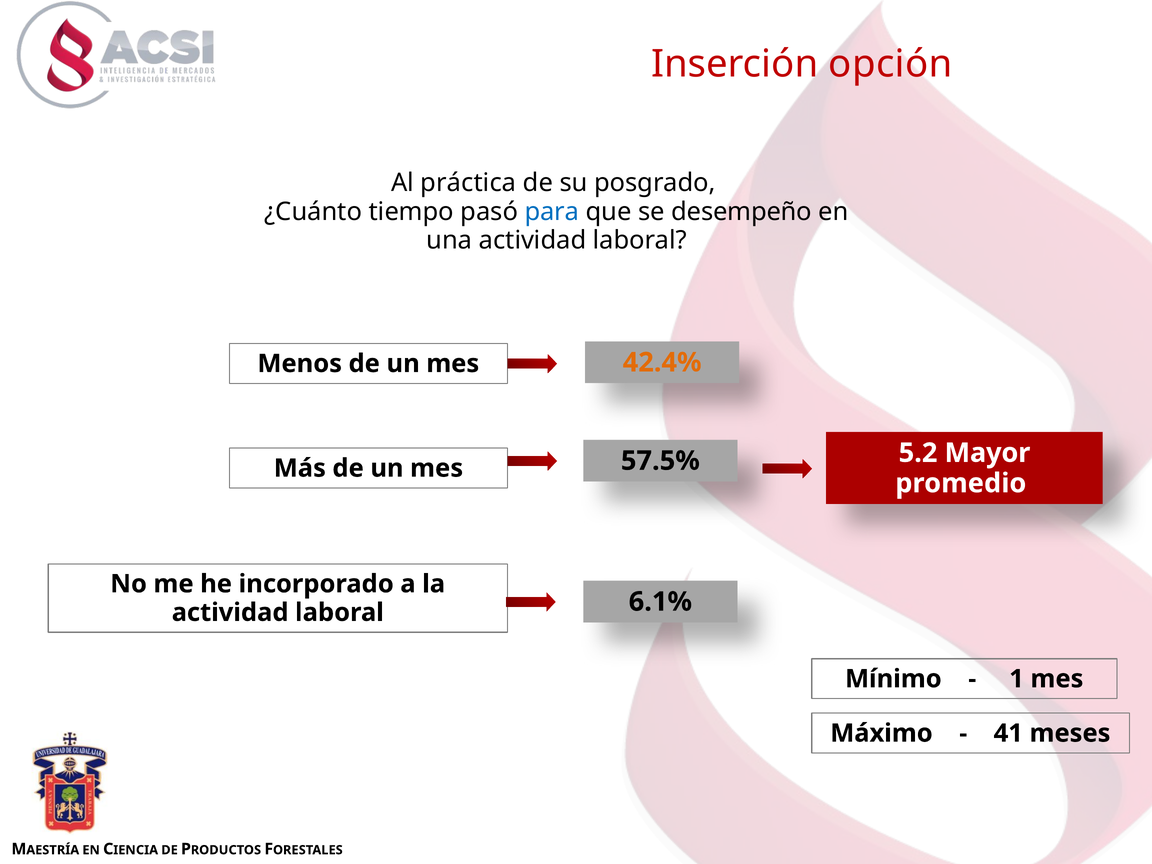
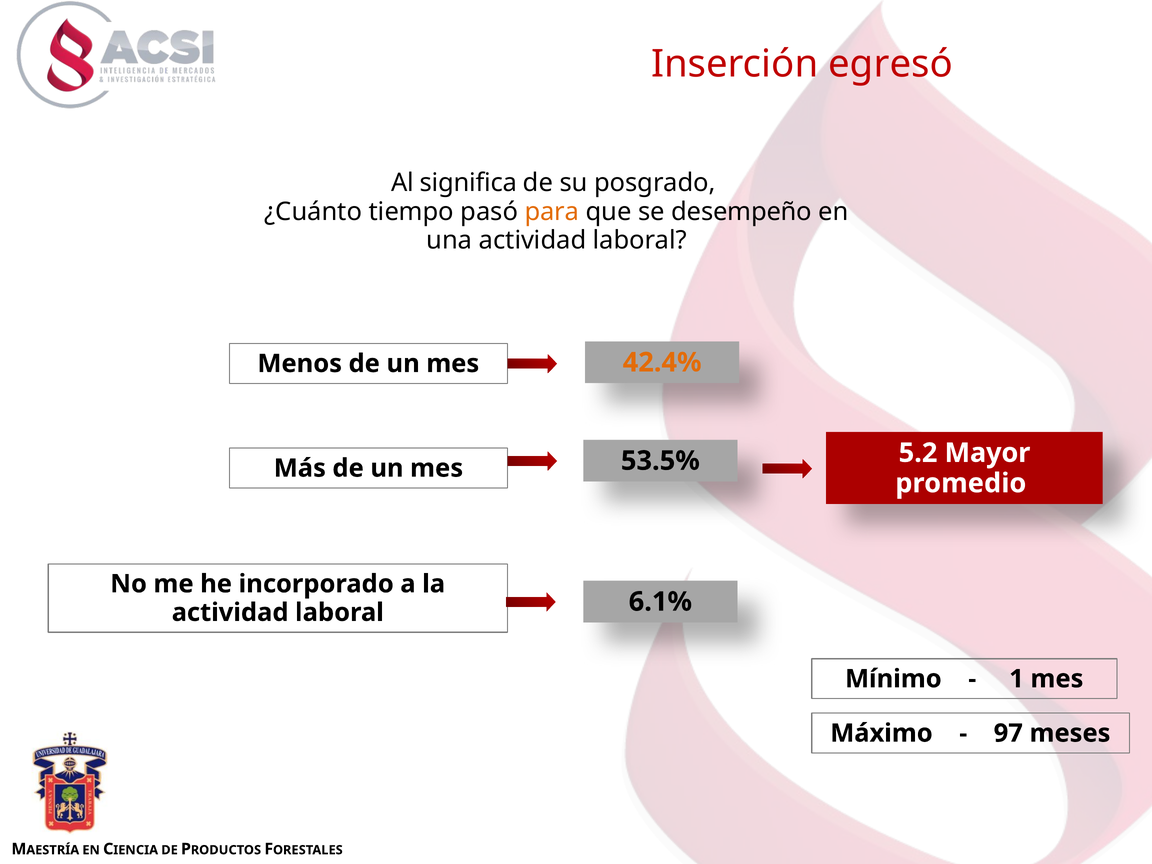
opción: opción -> egresó (891, 64)
práctica: práctica -> significa (468, 183)
para colour: blue -> orange (552, 212)
57.5%: 57.5% -> 53.5% (660, 461)
41: 41 -> 97 (1008, 733)
